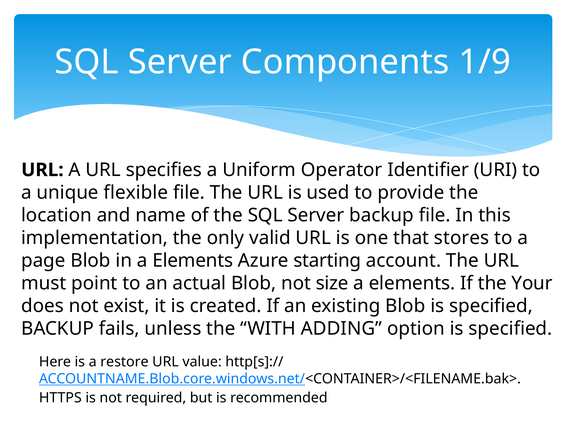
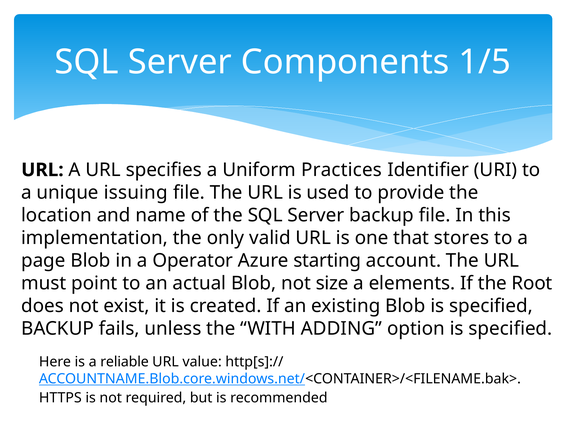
1/9: 1/9 -> 1/5 (485, 62)
Operator: Operator -> Practices (342, 170)
flexible: flexible -> issuing (136, 192)
in a Elements: Elements -> Operator (193, 260)
Your: Your -> Root (532, 283)
restore: restore -> reliable (125, 361)
